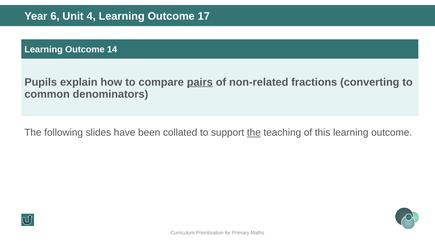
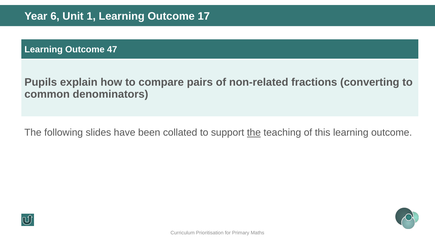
4: 4 -> 1 (91, 16)
14: 14 -> 47 (112, 50)
pairs underline: present -> none (200, 82)
